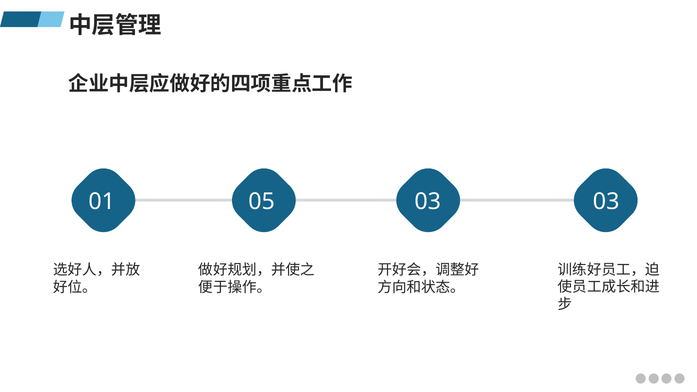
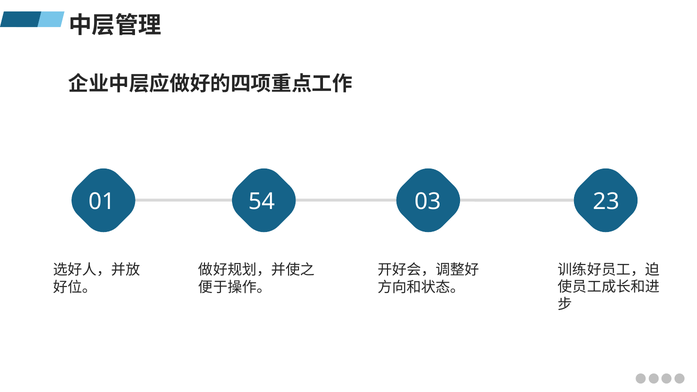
05: 05 -> 54 (262, 202)
03 03: 03 -> 23 (606, 202)
